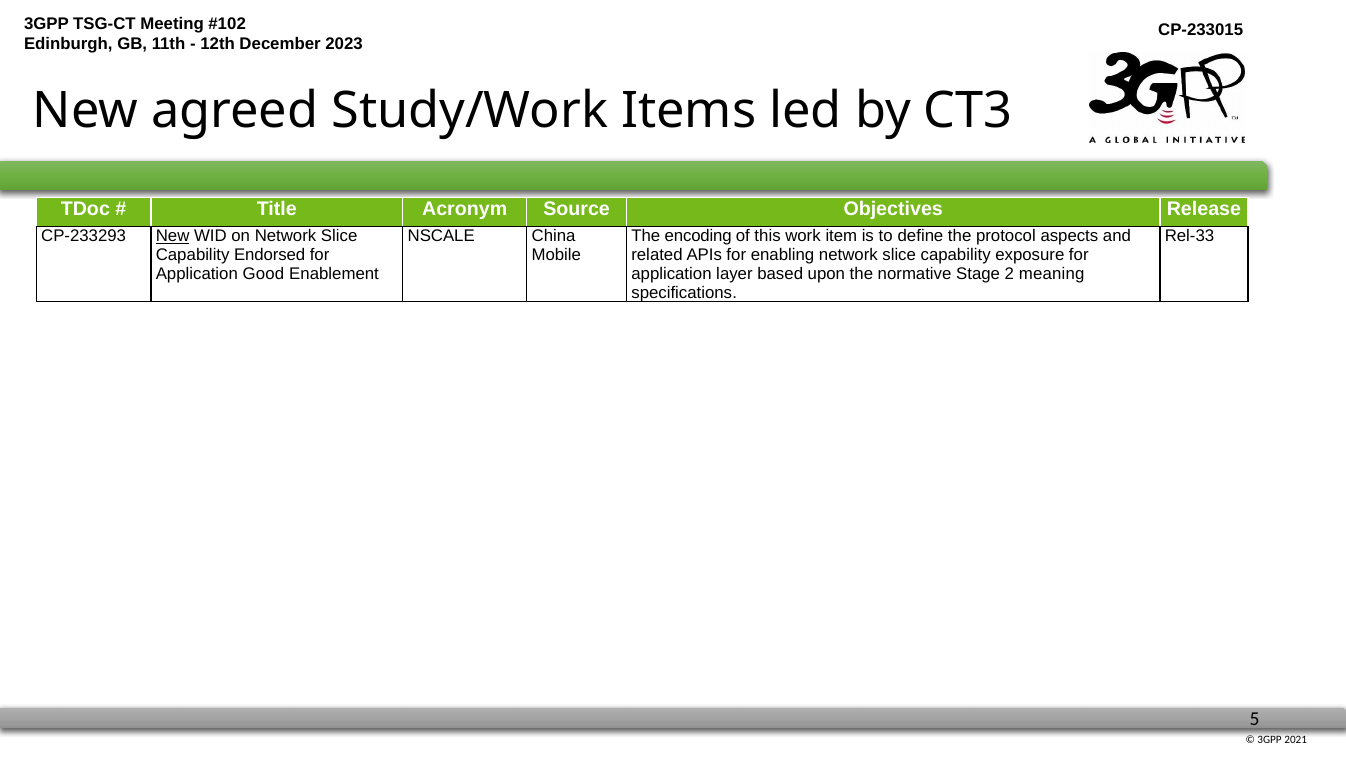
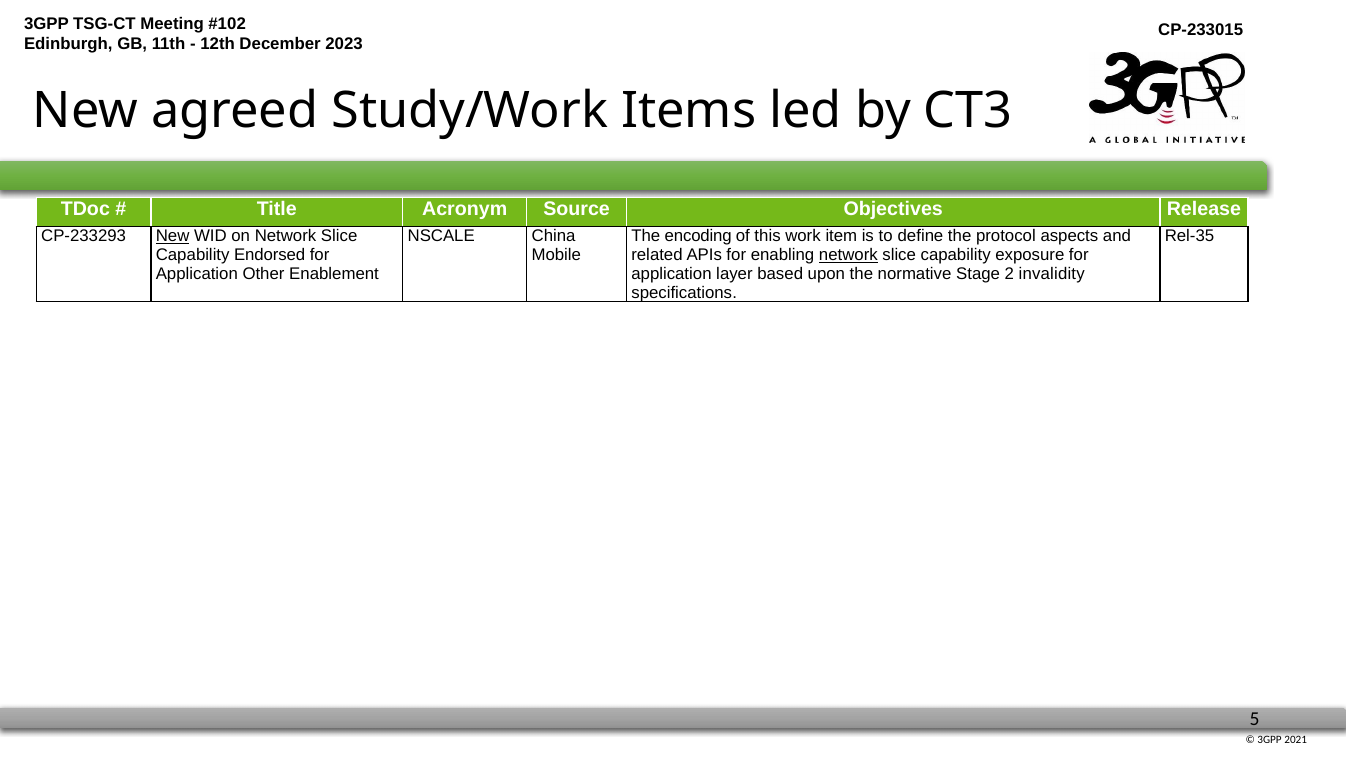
Rel-33: Rel-33 -> Rel-35 (1189, 236)
network underline: none -> present (848, 255)
Good: Good -> Other (264, 274)
meaning: meaning -> invalidity (1052, 274)
